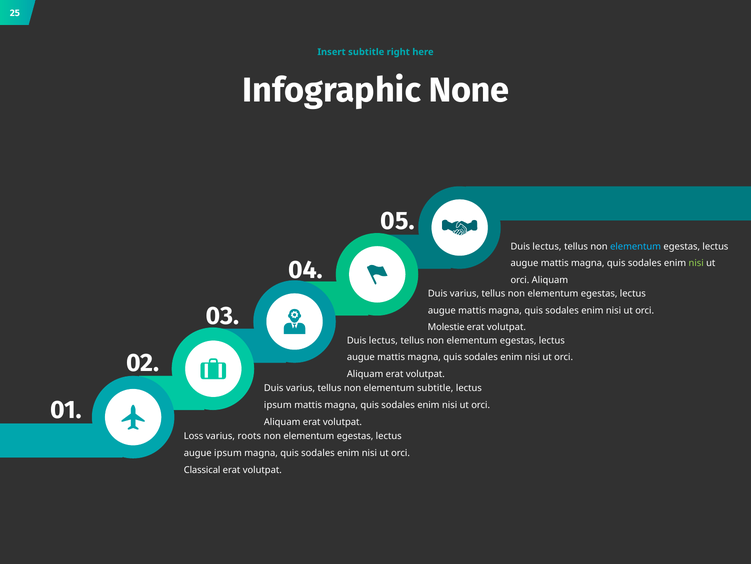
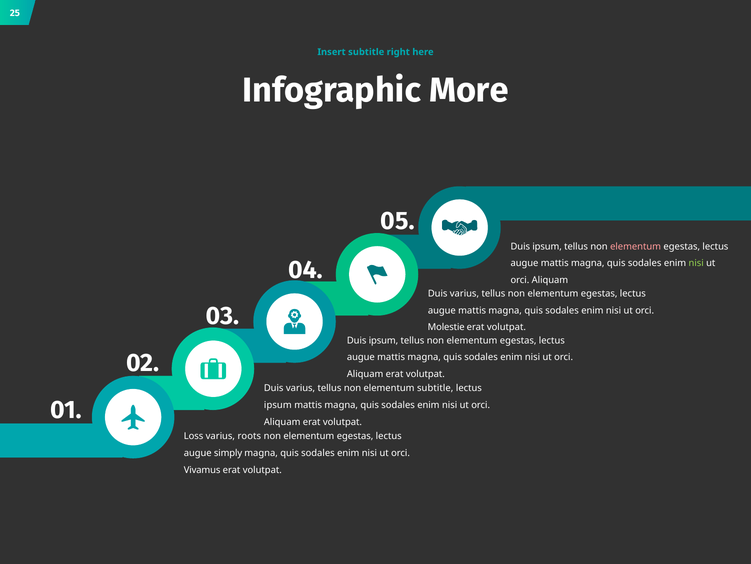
None: None -> More (469, 90)
lectus: lectus -> ipsum (547, 246)
elementum colour: light blue -> pink (636, 246)
lectus: lectus -> ipsum (383, 340)
augue ipsum: ipsum -> simply (228, 452)
Classical: Classical -> Vivamus (202, 469)
